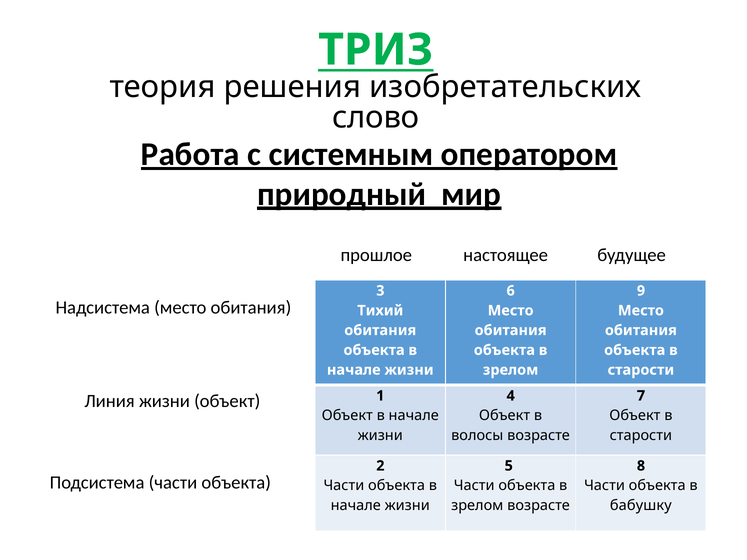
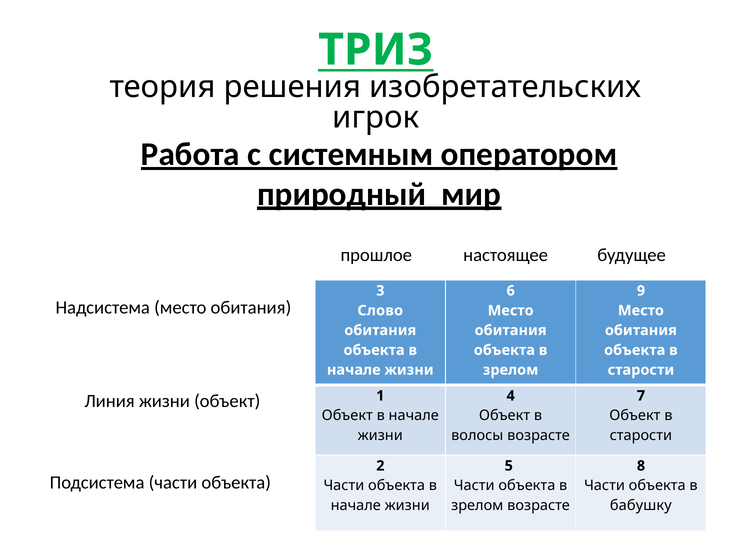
слово: слово -> игрок (376, 117)
Тихий: Тихий -> Слово (380, 311)
